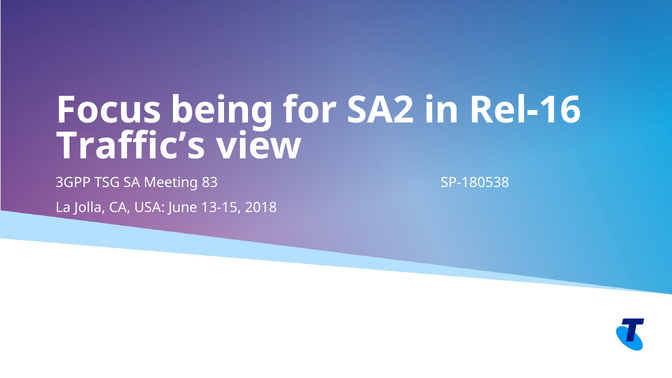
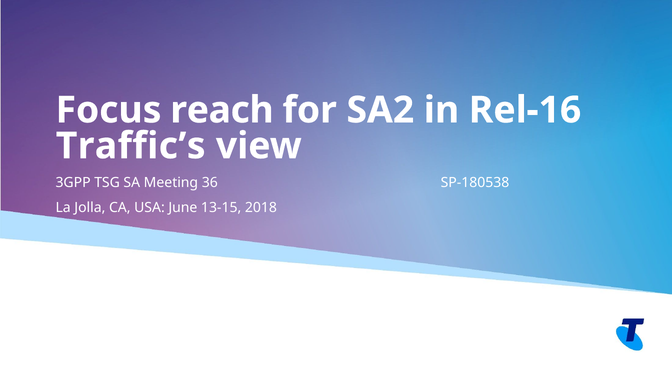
being: being -> reach (222, 110)
83: 83 -> 36 (210, 183)
